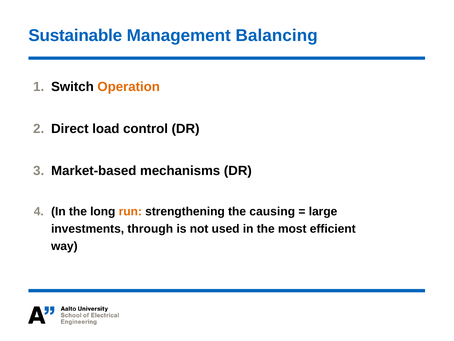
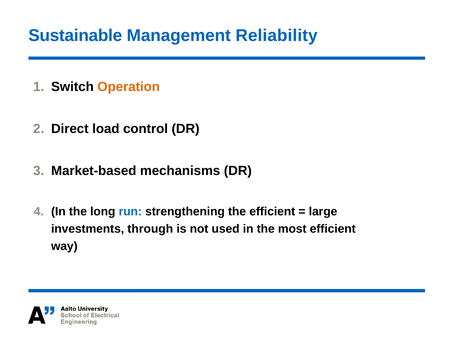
Balancing: Balancing -> Reliability (277, 36)
run colour: orange -> blue (130, 211)
the causing: causing -> efficient (272, 211)
